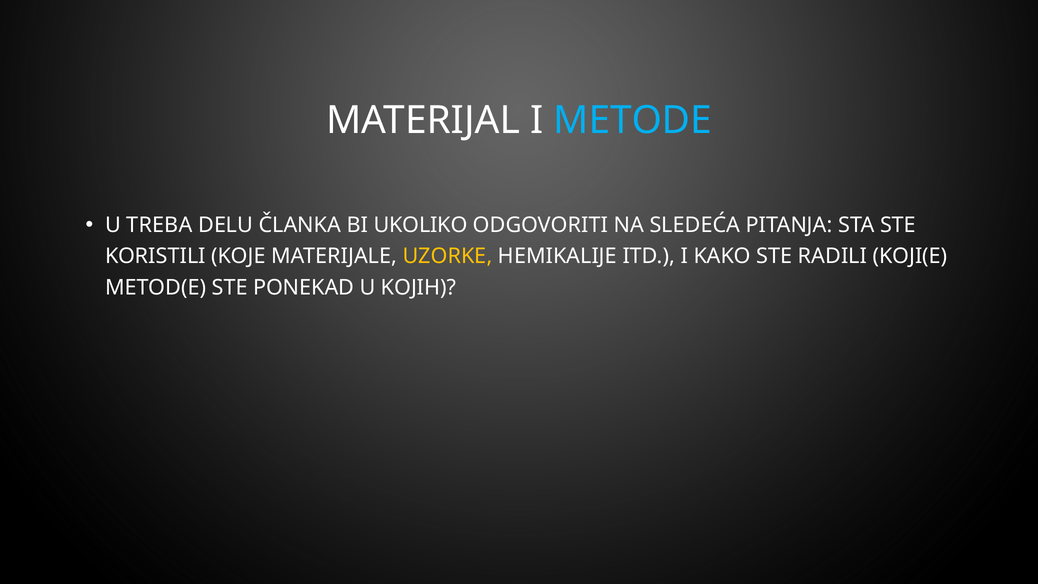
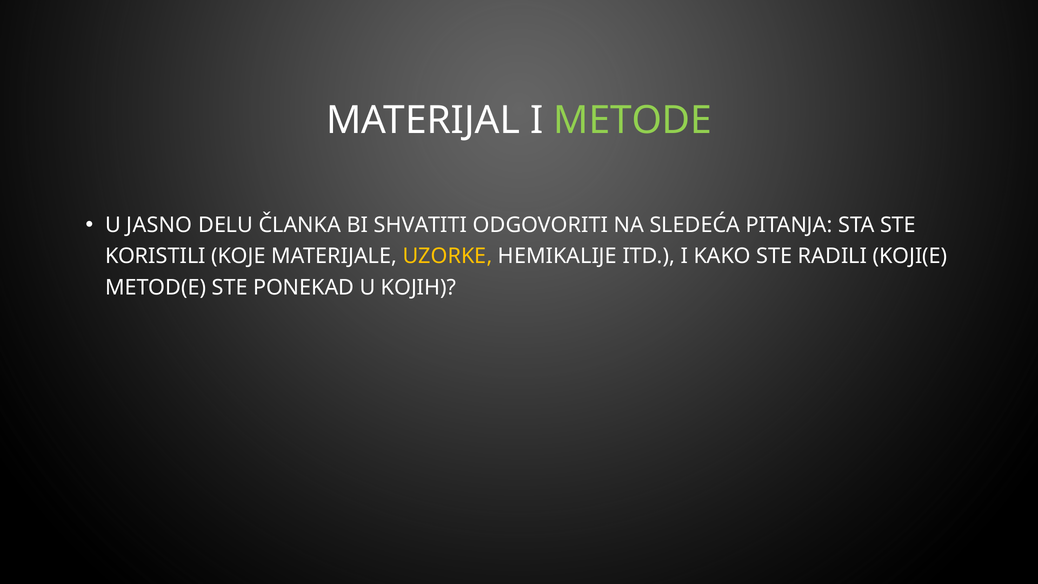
METODE colour: light blue -> light green (633, 120)
TREBA: TREBA -> JASNO (159, 225)
UKOLIKO: UKOLIKO -> SHVATITI (421, 225)
